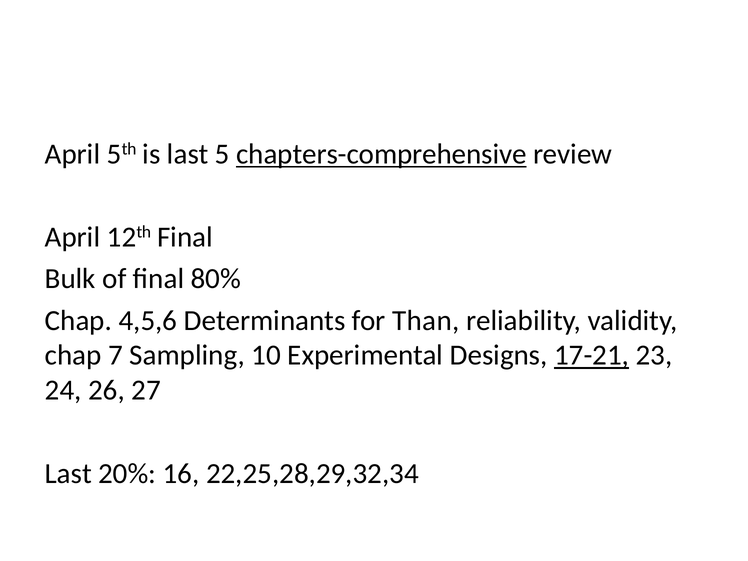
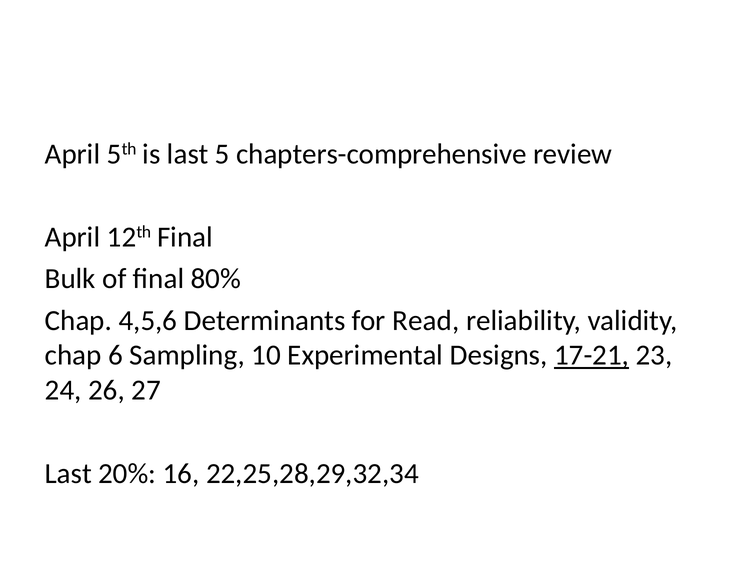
chapters-comprehensive underline: present -> none (381, 154)
Than: Than -> Read (426, 320)
7: 7 -> 6 (115, 355)
